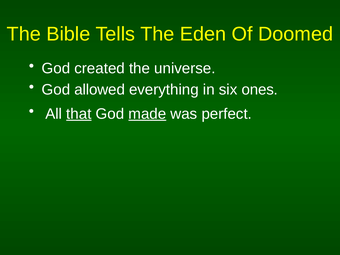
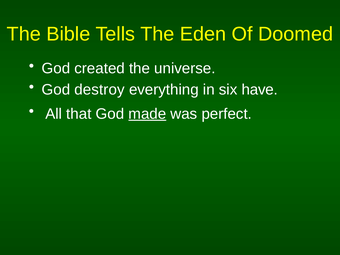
allowed: allowed -> destroy (100, 90)
ones: ones -> have (260, 90)
that underline: present -> none (79, 114)
